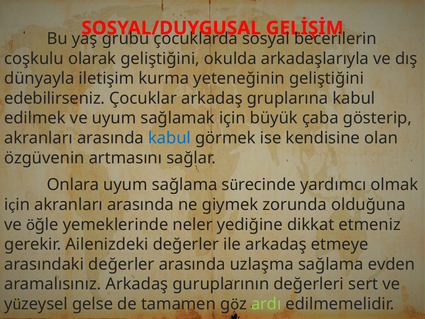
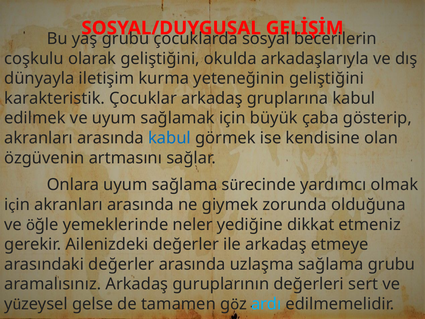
edebilirseniz: edebilirseniz -> karakteristik (55, 98)
sağlama evden: evden -> grubu (392, 264)
ardı colour: light green -> light blue (266, 304)
